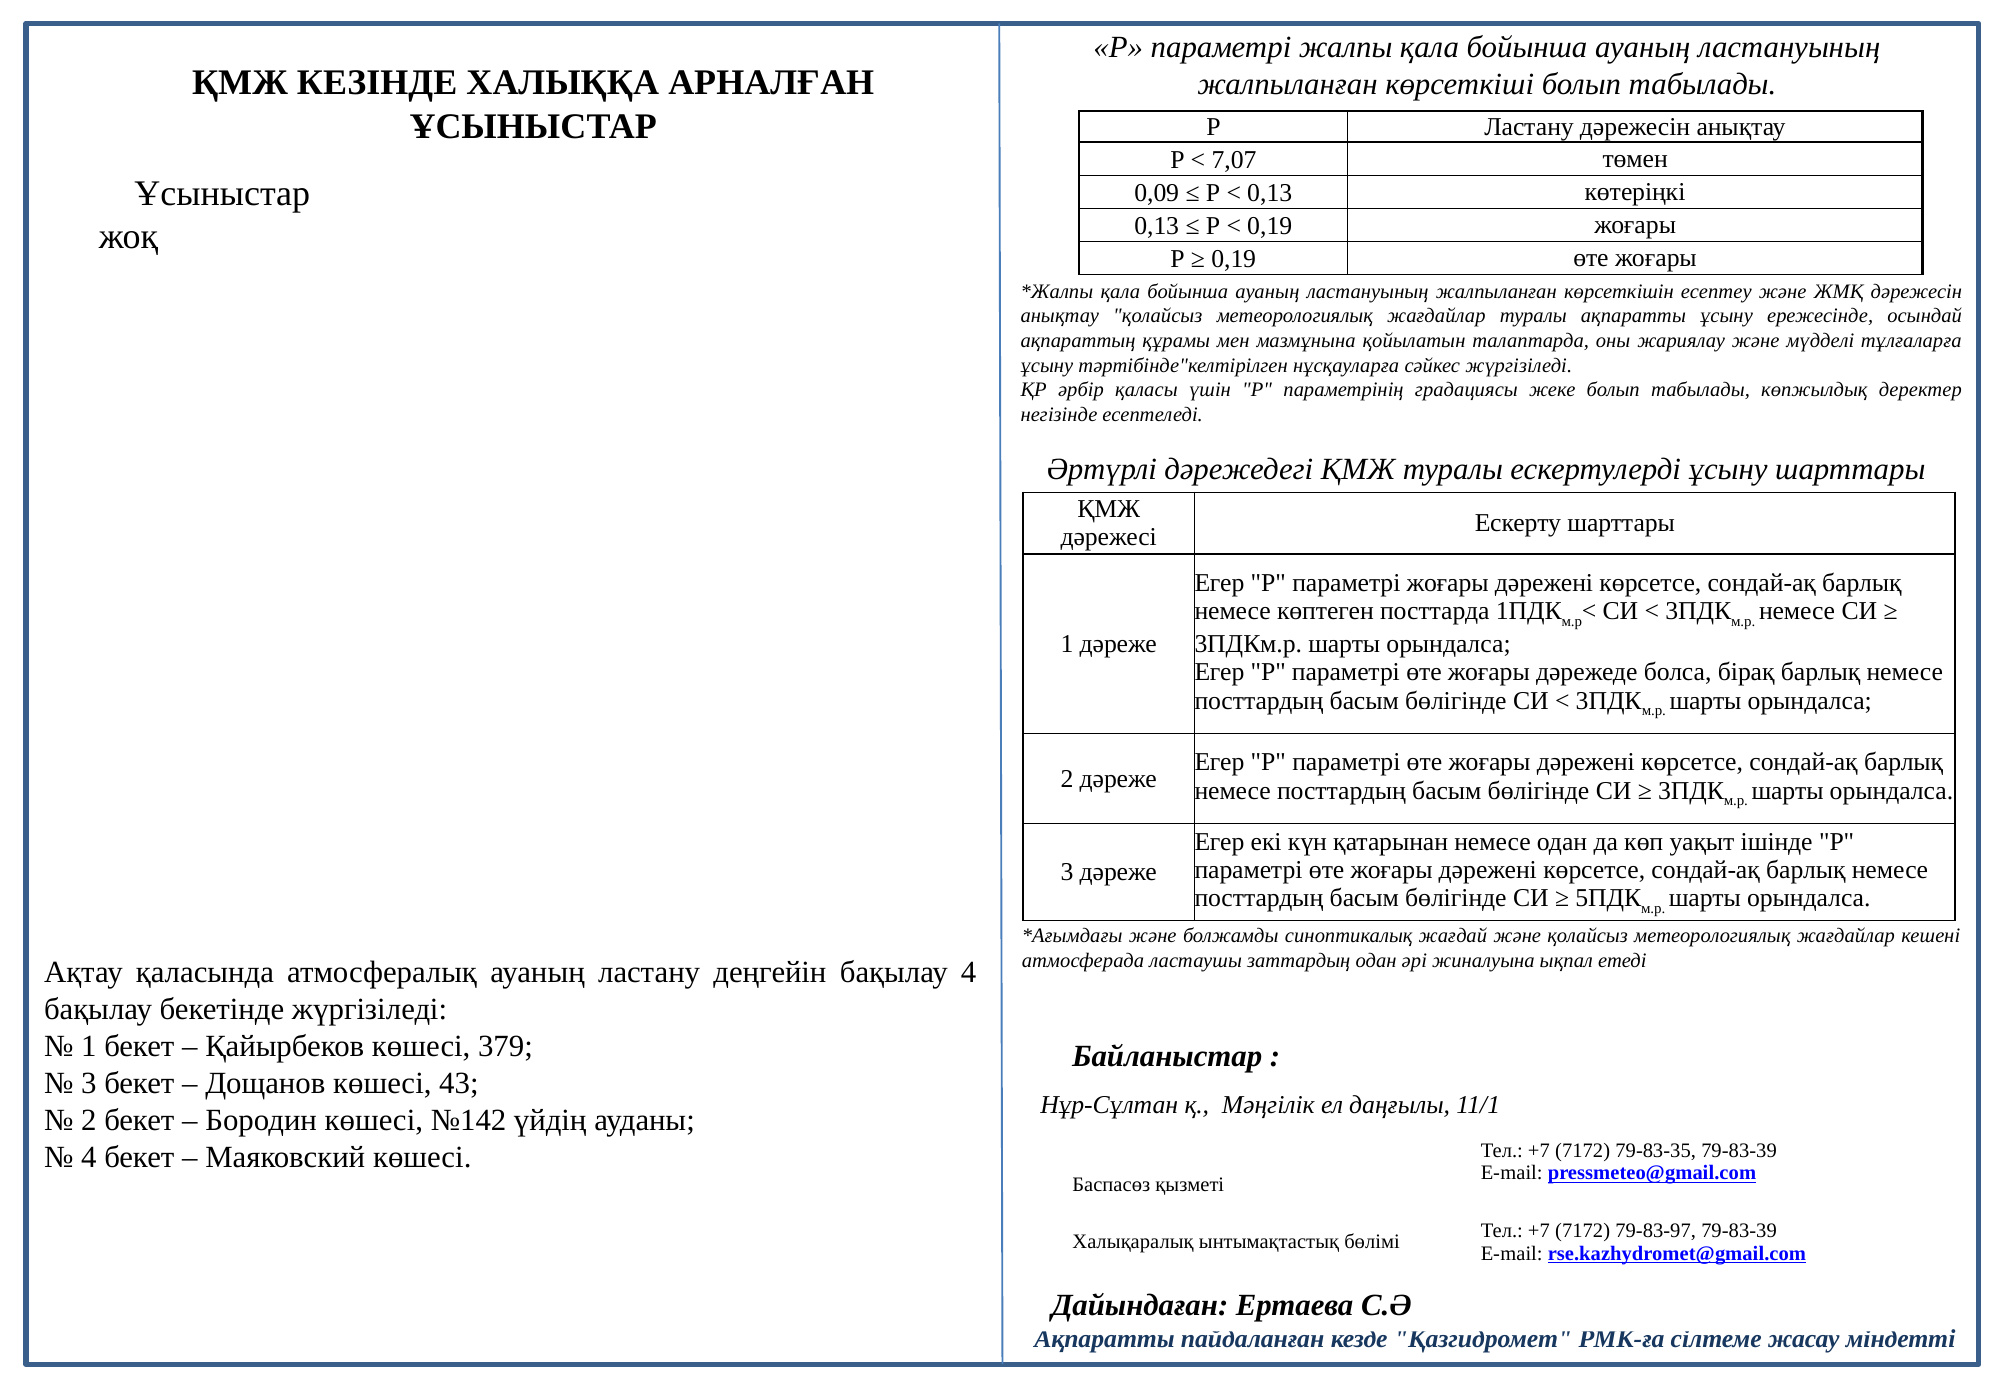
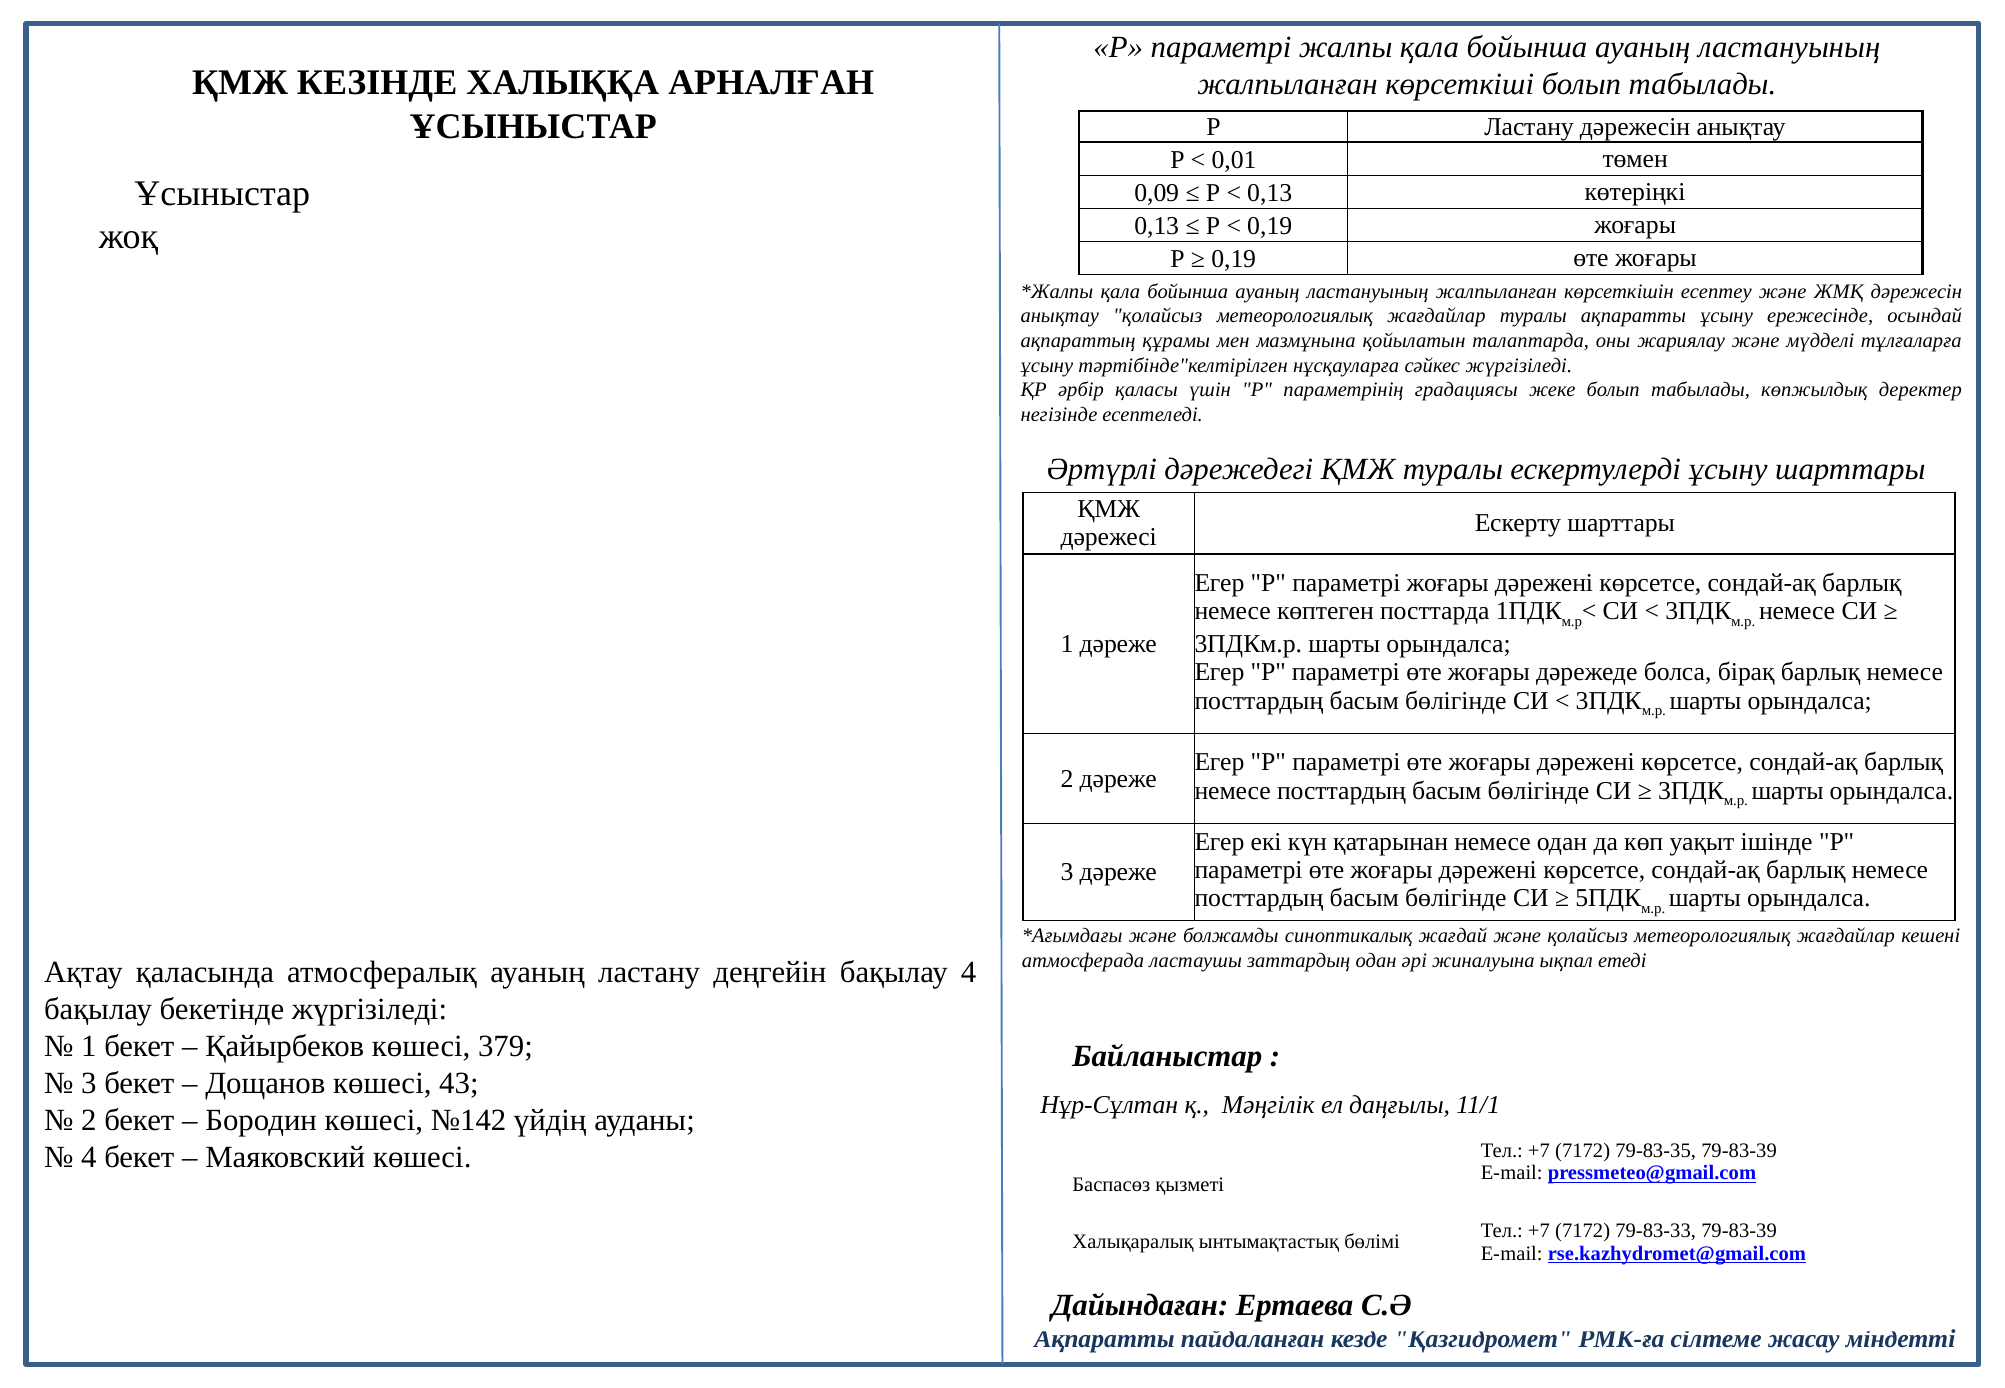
7,07: 7,07 -> 0,01 (1234, 160)
79-83-97: 79-83-97 -> 79-83-33 (1656, 1231)
